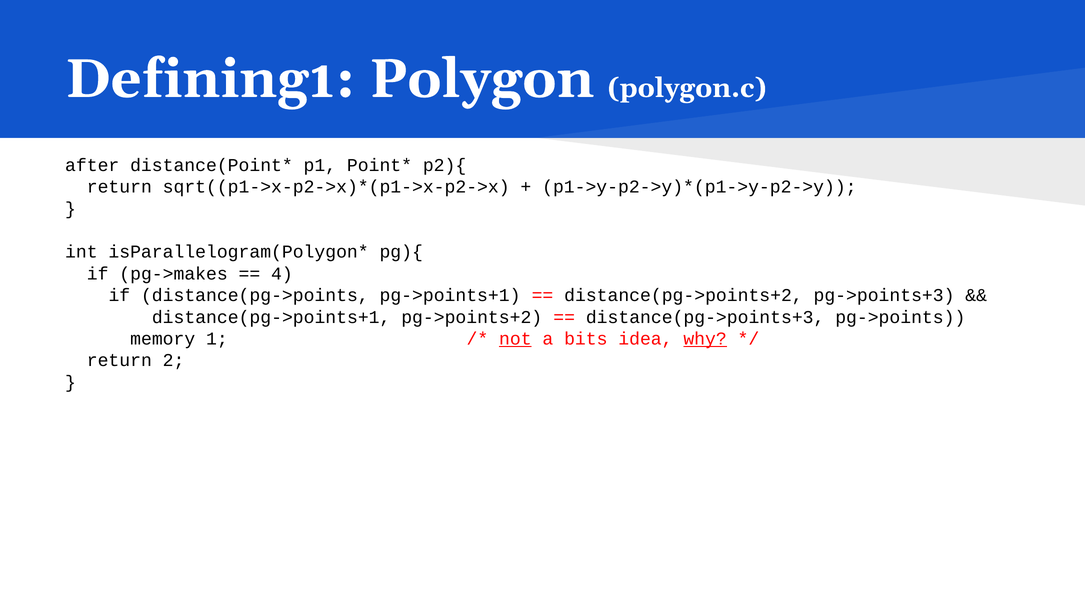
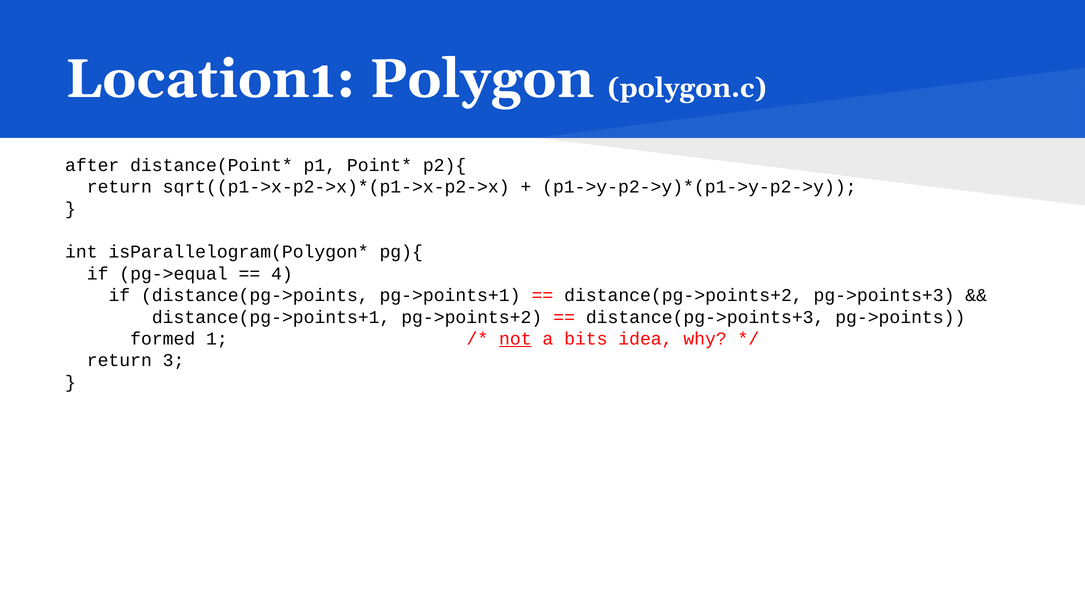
Defining1: Defining1 -> Location1 (210, 79)
pg->makes: pg->makes -> pg->equal (174, 274)
memory: memory -> formed (163, 339)
why underline: present -> none (705, 339)
2: 2 -> 3 (174, 361)
